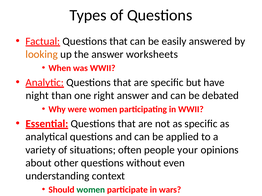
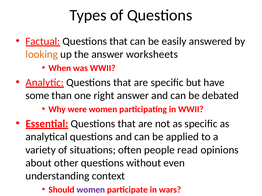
night: night -> some (37, 96)
your: your -> read (188, 150)
women colour: green -> purple (91, 190)
